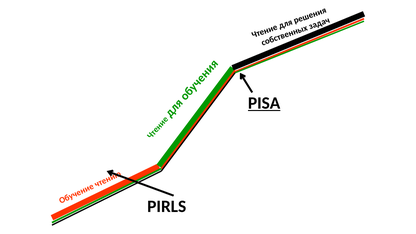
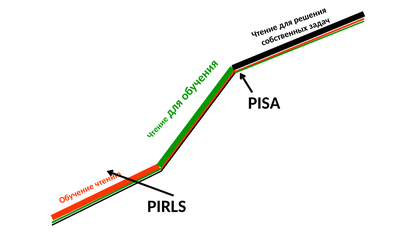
PISA underline: present -> none (264, 103)
